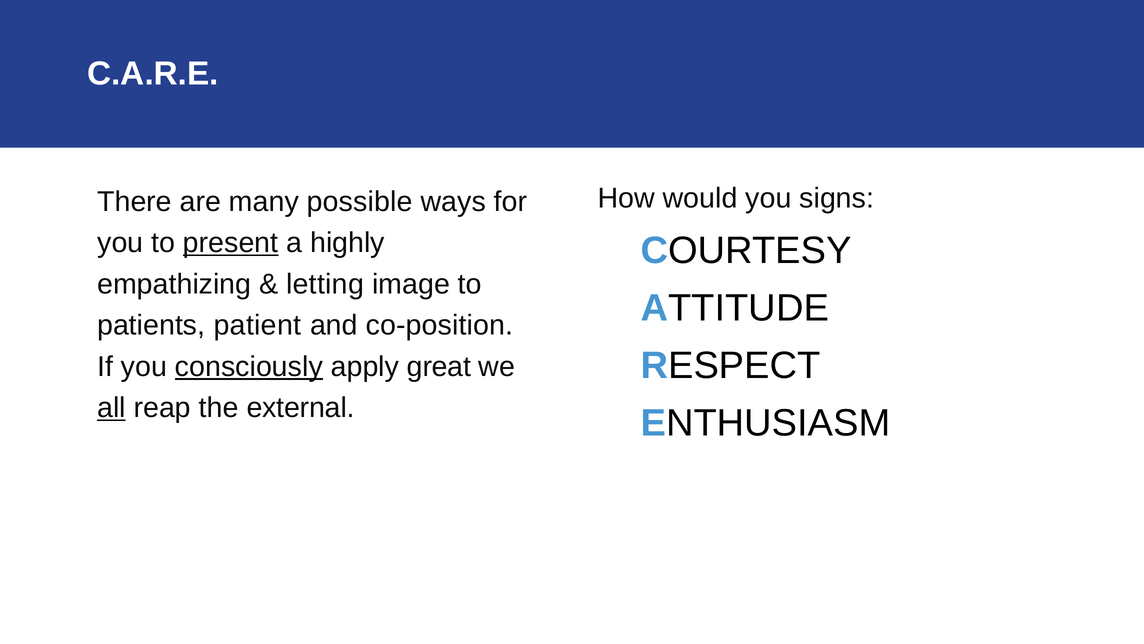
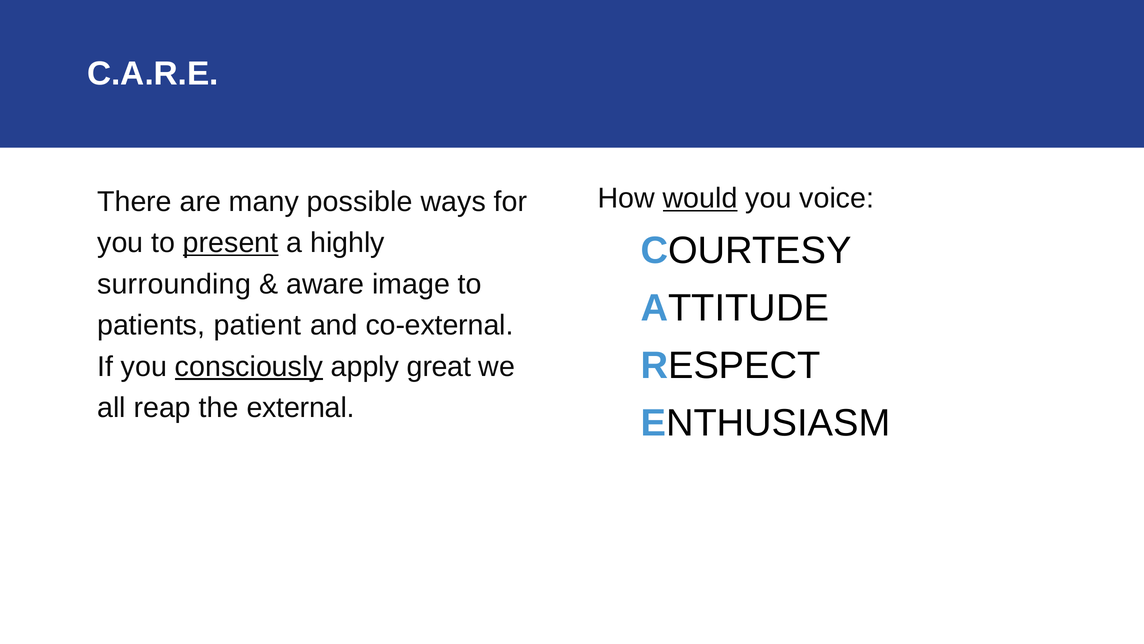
would underline: none -> present (700, 198)
signs: signs -> voice (837, 198)
empathizing: empathizing -> surrounding (174, 284)
letting: letting -> aware (325, 284)
co-position: co-position -> co-external (440, 325)
all underline: present -> none (111, 407)
